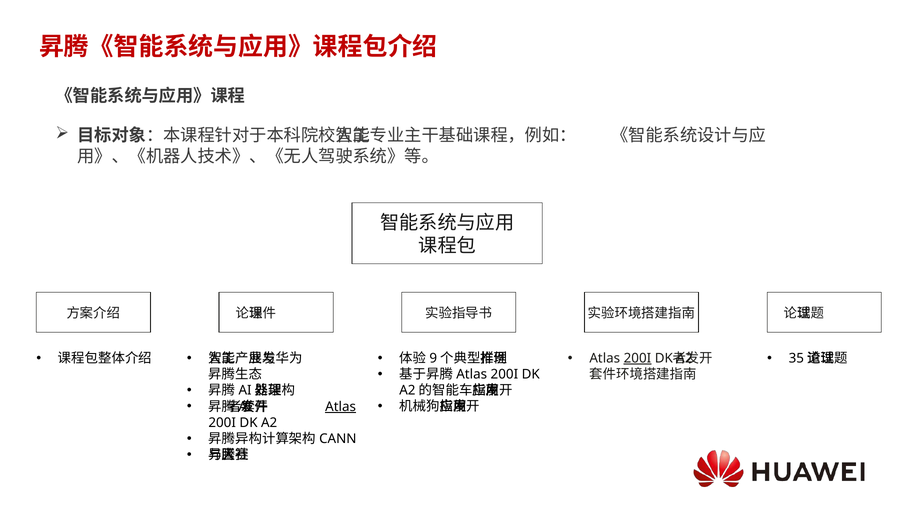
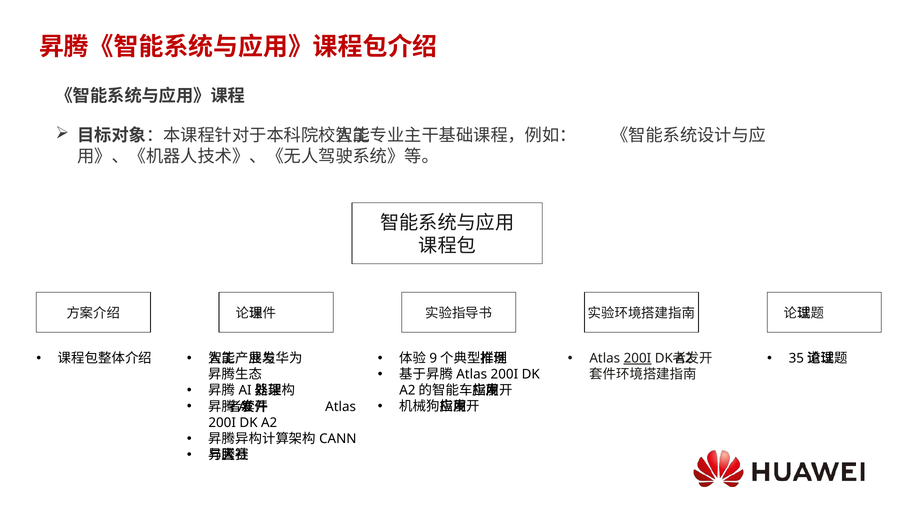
Atlas underline: present -> none (341, 406)
